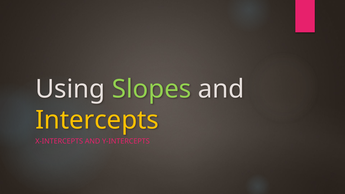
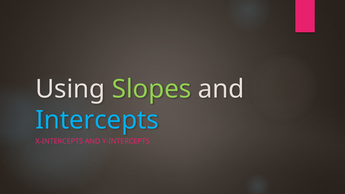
Intercepts colour: yellow -> light blue (97, 120)
